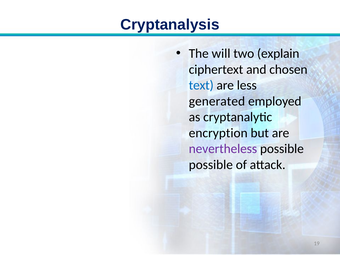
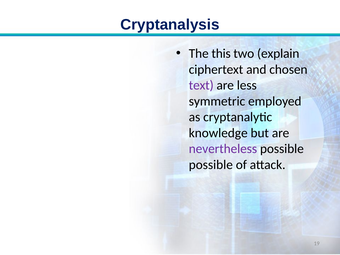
will: will -> this (221, 54)
text colour: blue -> purple (201, 85)
generated: generated -> symmetric (217, 101)
encryption: encryption -> knowledge (218, 133)
